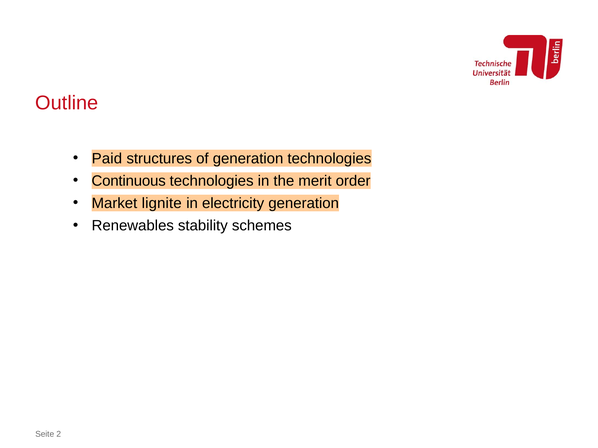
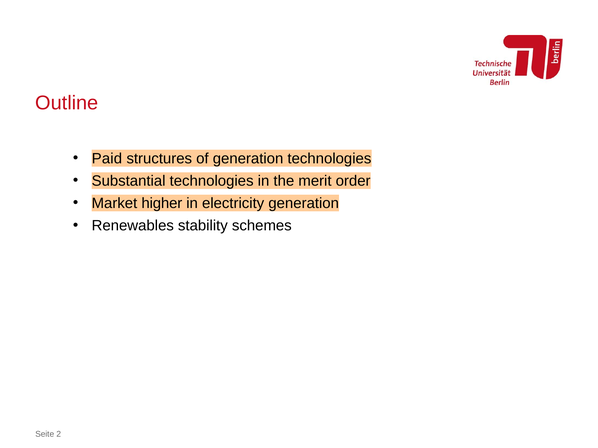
Continuous: Continuous -> Substantial (129, 181)
lignite: lignite -> higher (162, 203)
